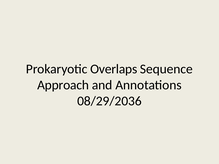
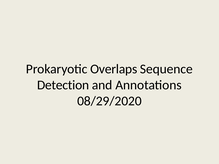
Approach: Approach -> Detection (63, 85)
08/29/2036: 08/29/2036 -> 08/29/2020 (109, 101)
